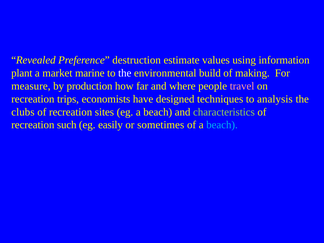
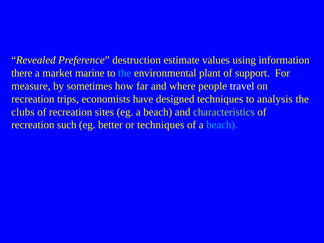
plant: plant -> there (22, 73)
the colour: white -> light blue (125, 73)
build: build -> plant (210, 73)
making: making -> support (252, 73)
production: production -> sometimes (90, 86)
travel colour: pink -> white (242, 86)
easily: easily -> better (110, 125)
or sometimes: sometimes -> techniques (161, 125)
